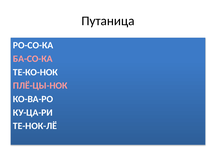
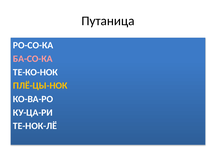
ПЛЁ-ЦЫ-НОК colour: pink -> yellow (40, 86)
